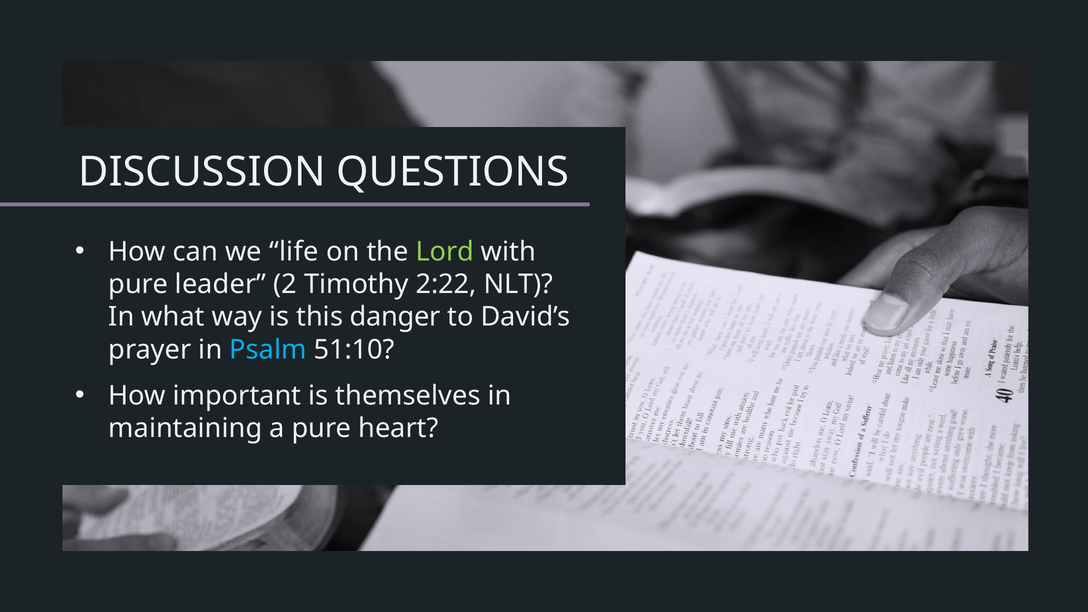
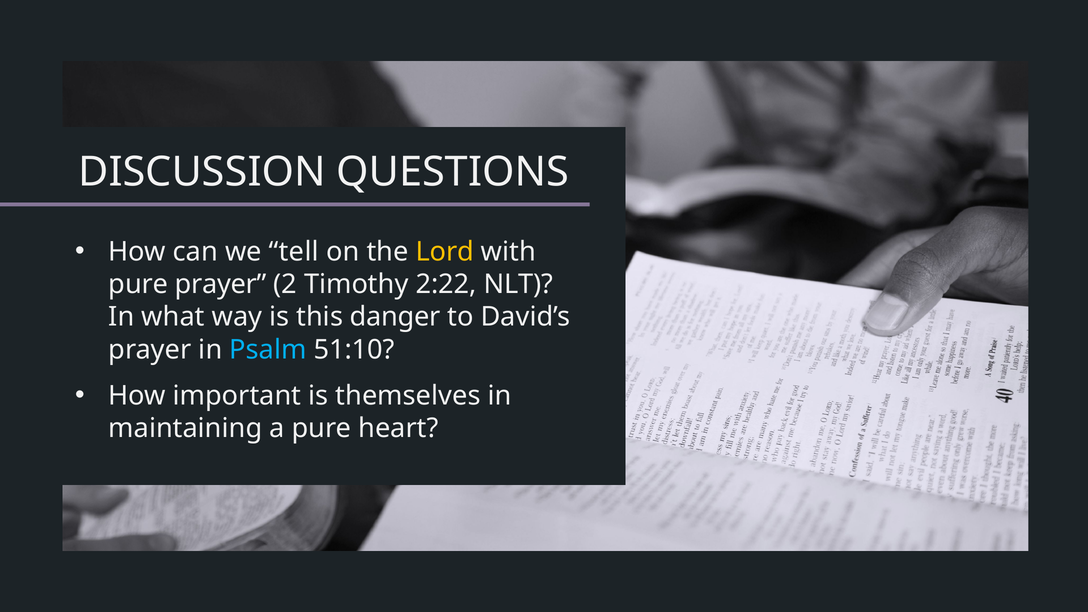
life: life -> tell (294, 252)
Lord colour: light green -> yellow (445, 252)
pure leader: leader -> prayer (221, 284)
